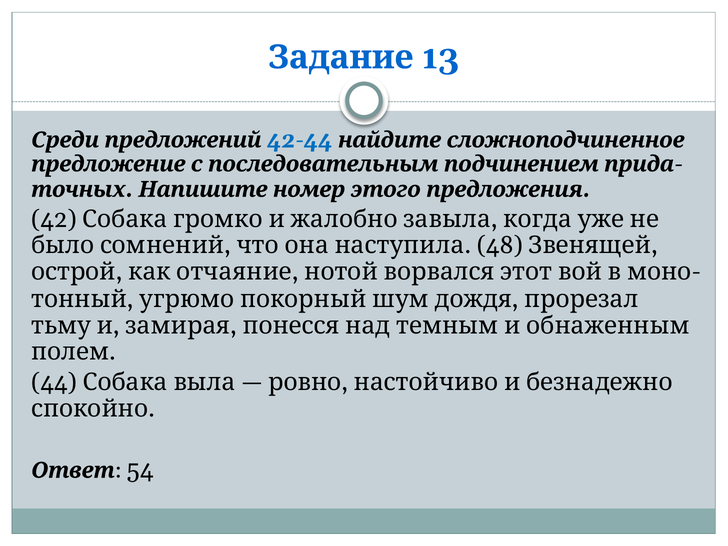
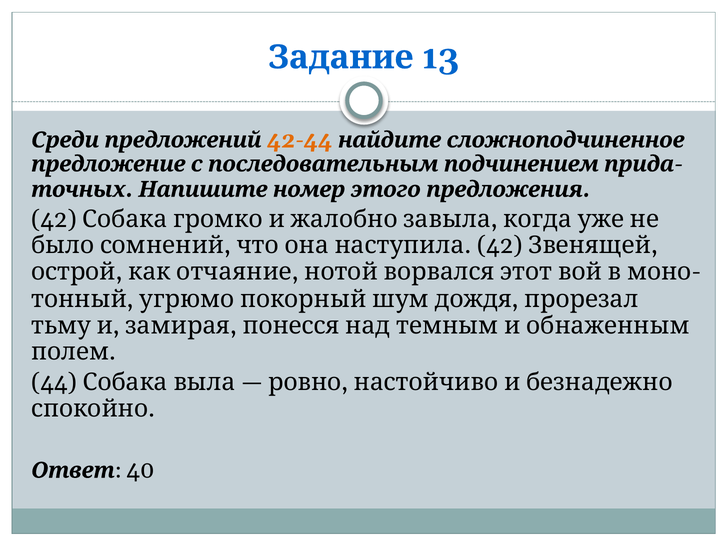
42-44 colour: blue -> orange (300, 140)
48: 48 -> 42 (500, 245)
54: 54 -> 40 (140, 470)
